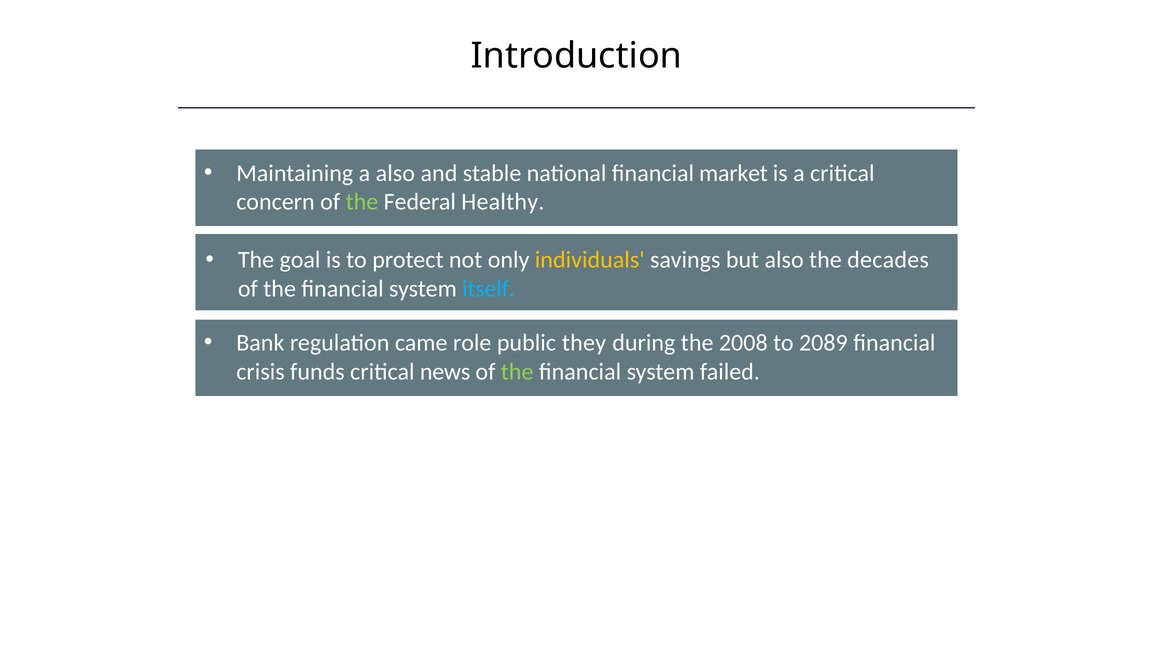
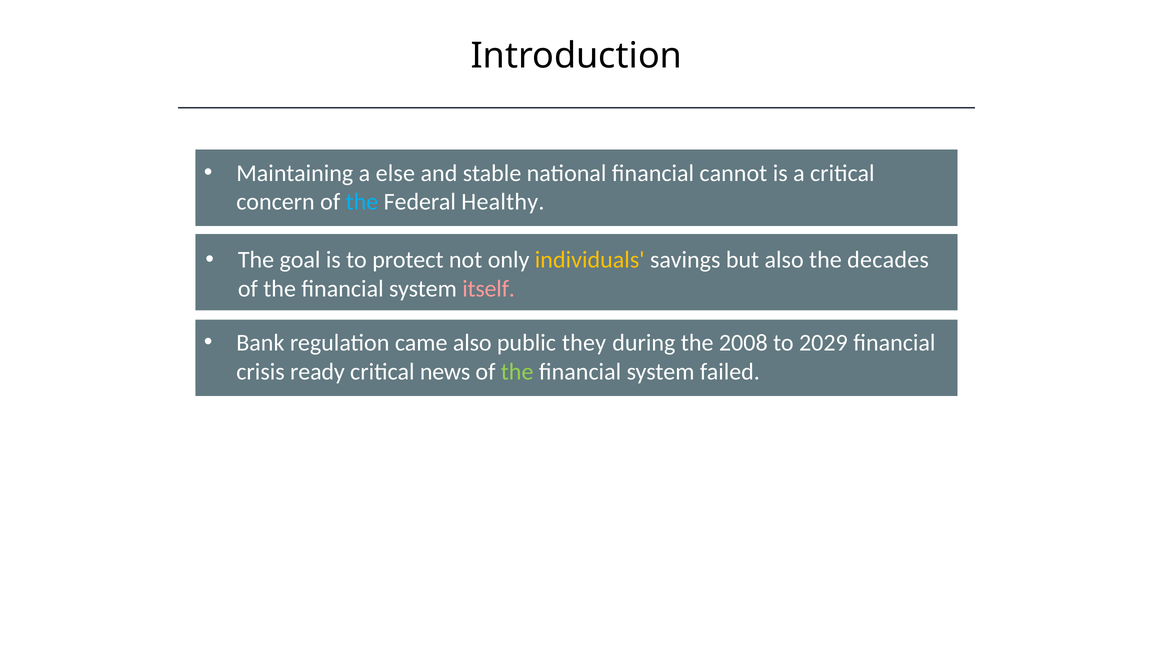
a also: also -> else (395, 173)
market: market -> cannot (733, 173)
the colour: light green -> light blue (362, 202)
itself colour: light blue -> pink (489, 289)
came role: role -> also (472, 343)
2089: 2089 -> 2029 (823, 343)
funds: funds -> ready (317, 371)
